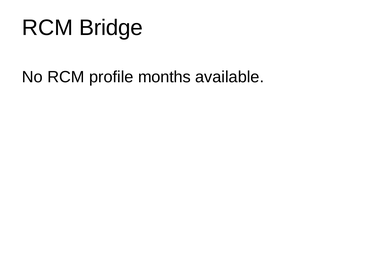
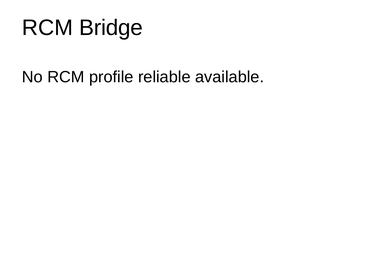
months: months -> reliable (164, 77)
